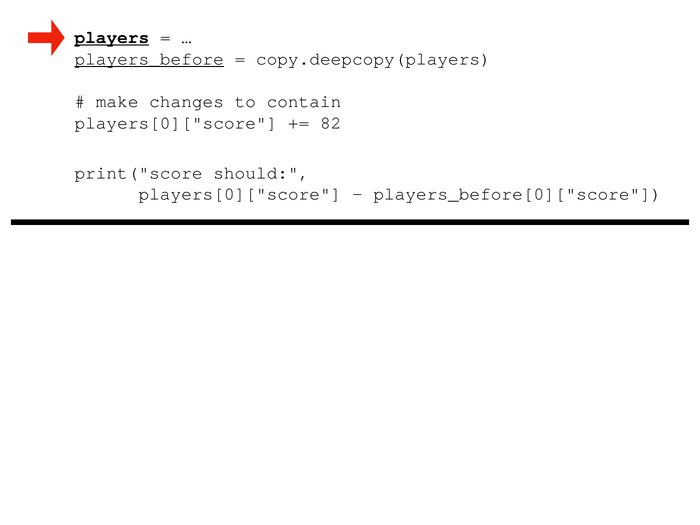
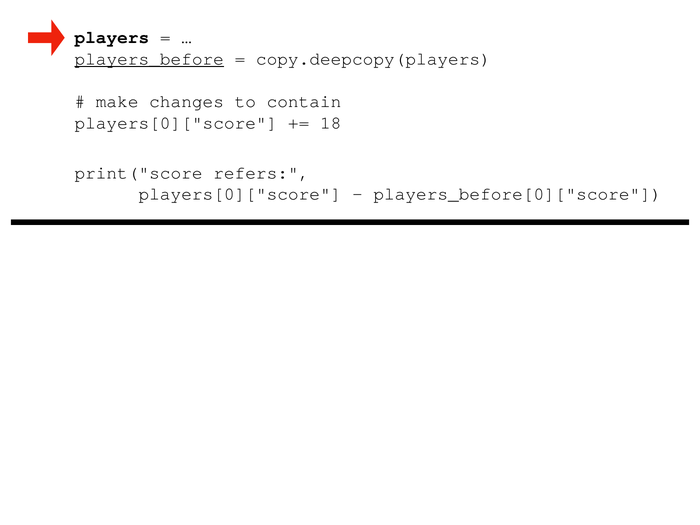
players underline: present -> none (112, 37)
82: 82 -> 18 (331, 123)
should: should -> refers (261, 173)
